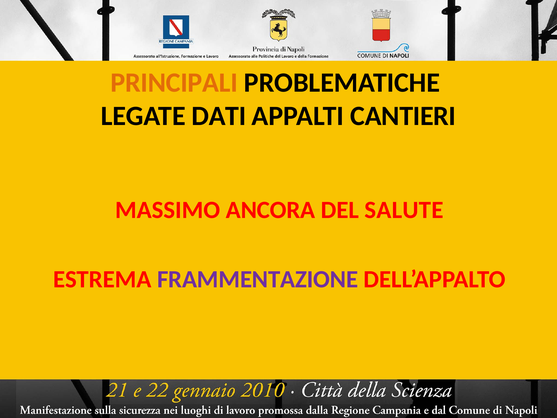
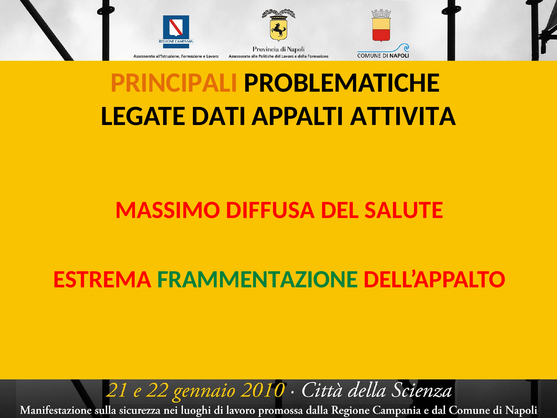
CANTIERI: CANTIERI -> ATTIVITA (403, 116)
ANCORA: ANCORA -> DIFFUSA (270, 210)
FRAMMENTAZIONE colour: purple -> green (258, 279)
